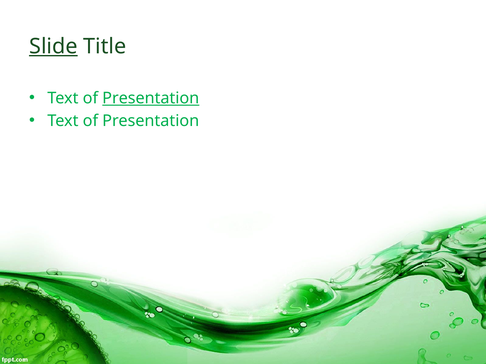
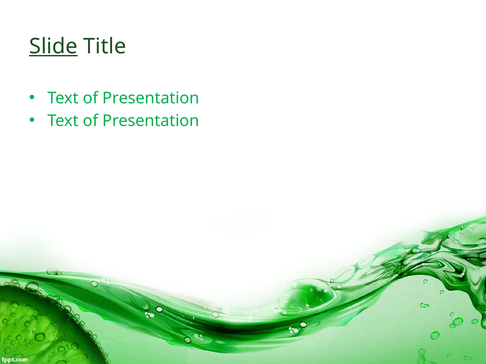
Presentation underline: present -> none (151, 98)
